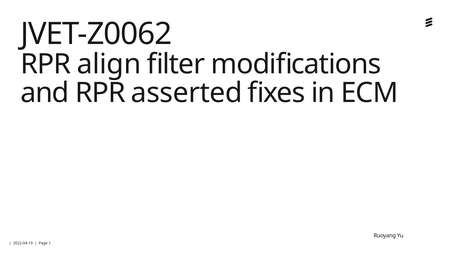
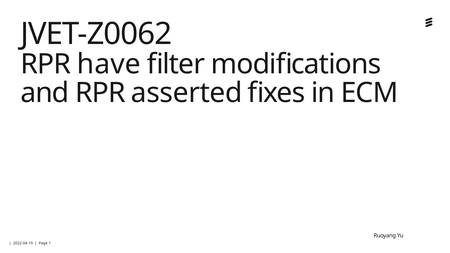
align: align -> have (109, 64)
